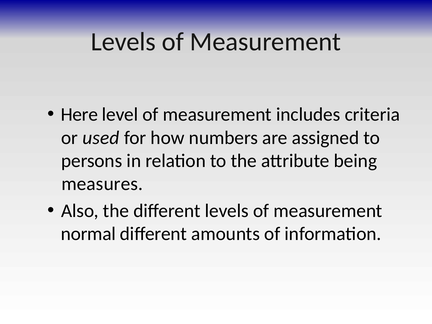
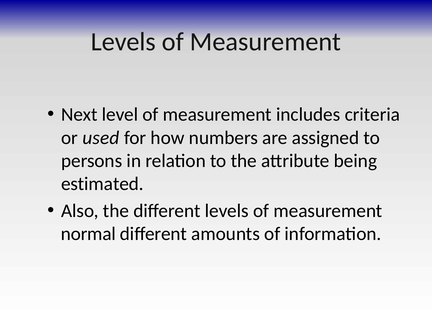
Here: Here -> Next (79, 115)
measures: measures -> estimated (102, 184)
